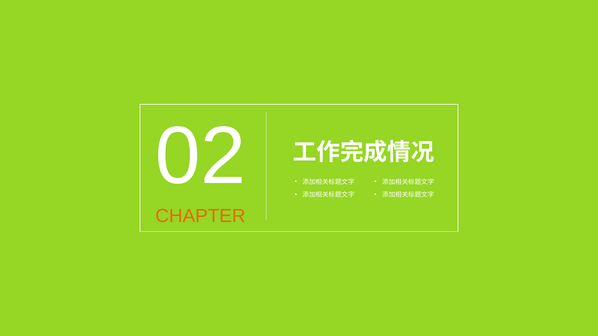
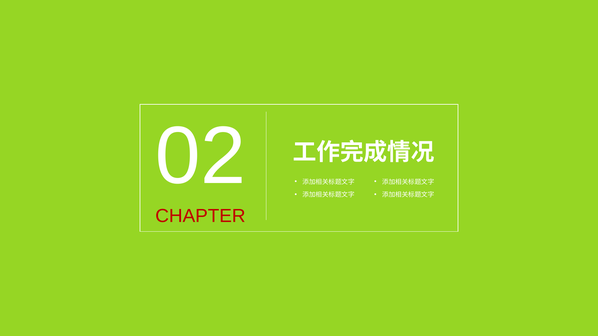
CHAPTER colour: orange -> red (200, 216)
